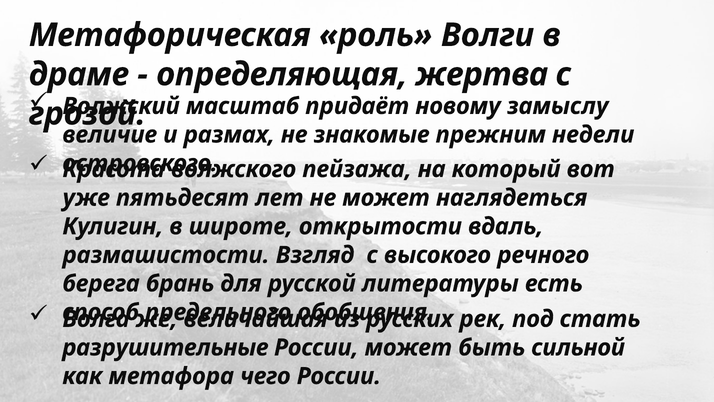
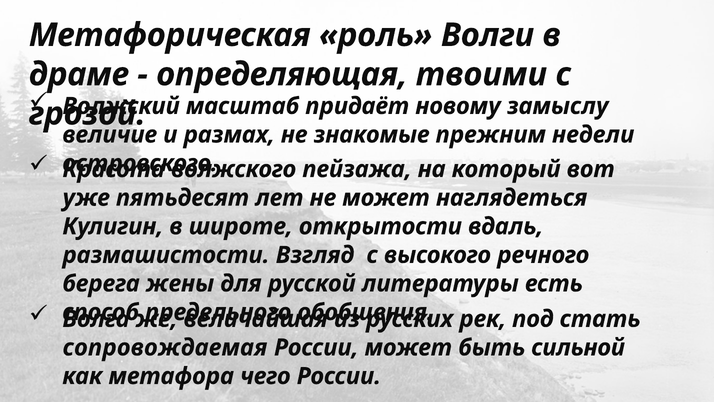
жертва: жертва -> твоими (481, 74)
брань: брань -> жены (180, 283)
разрушительные: разрушительные -> сопровождаемая (165, 347)
